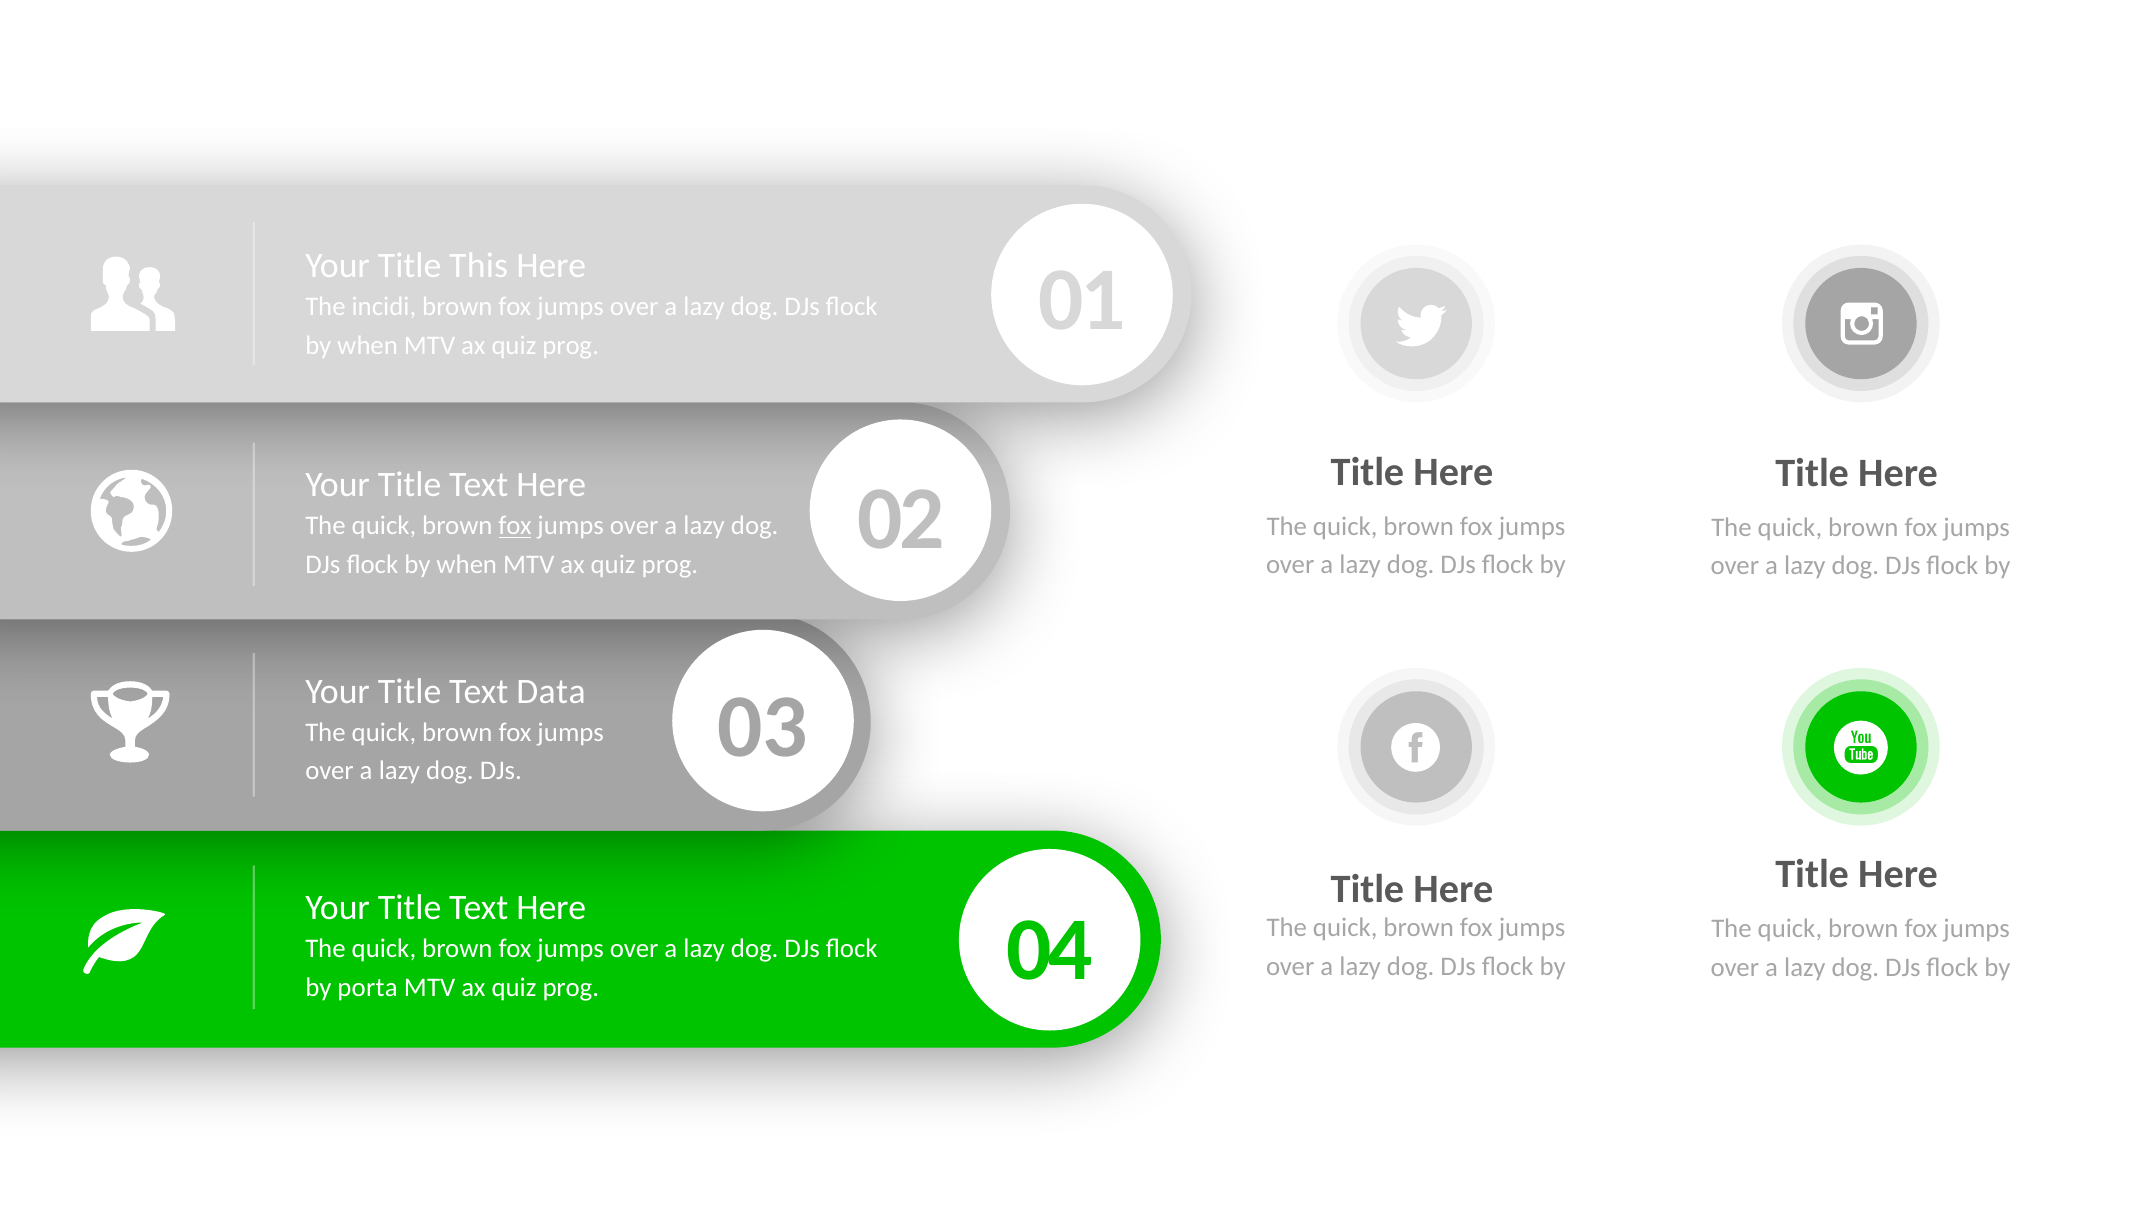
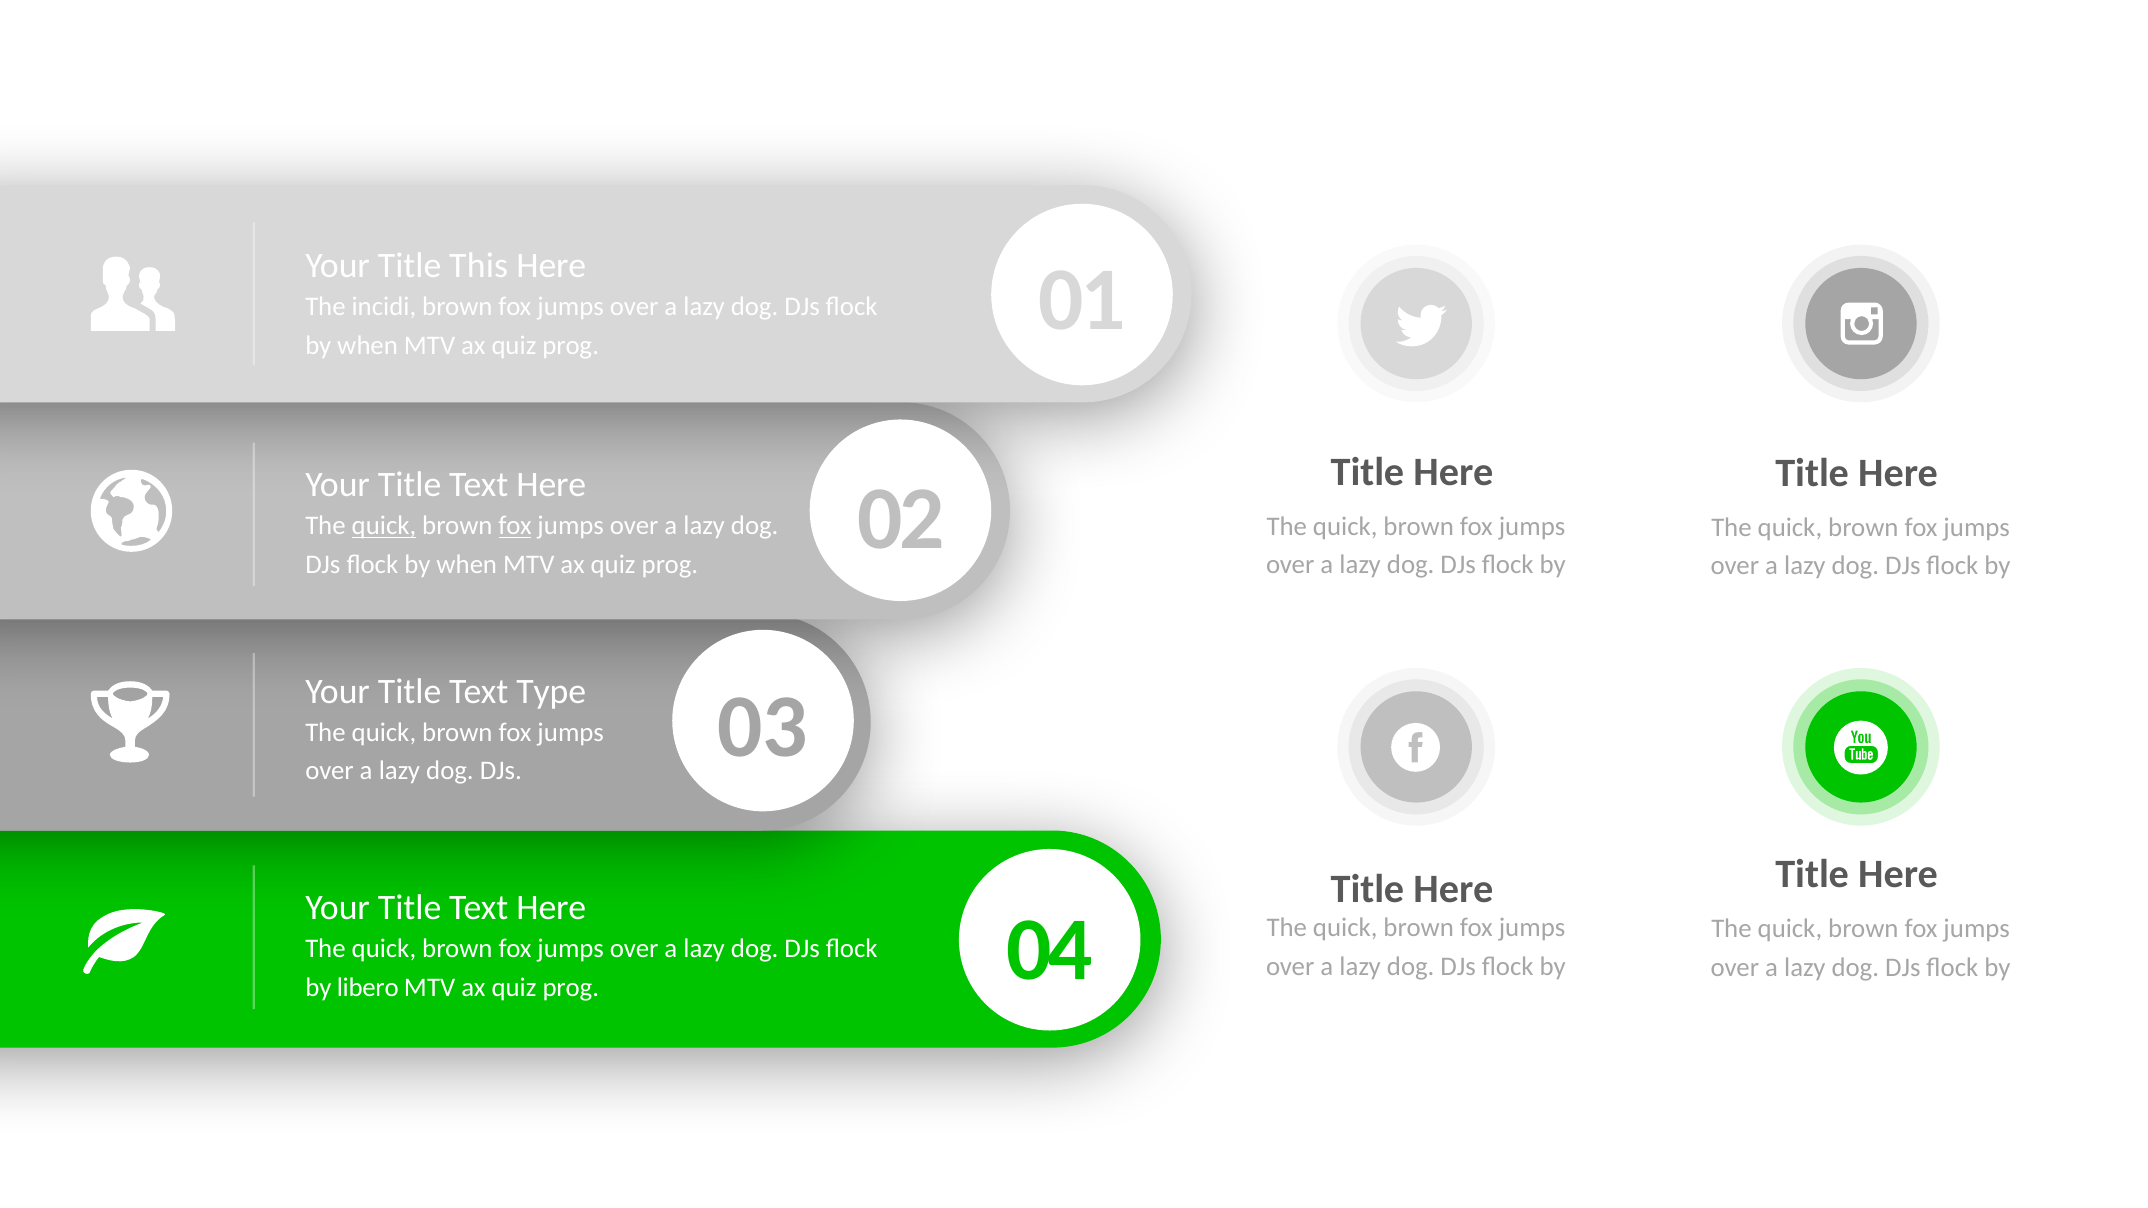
quick underline: none -> present (384, 526)
Data: Data -> Type (551, 692)
porta: porta -> libero (368, 988)
